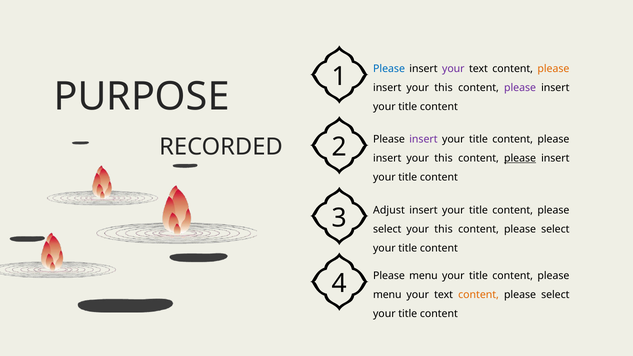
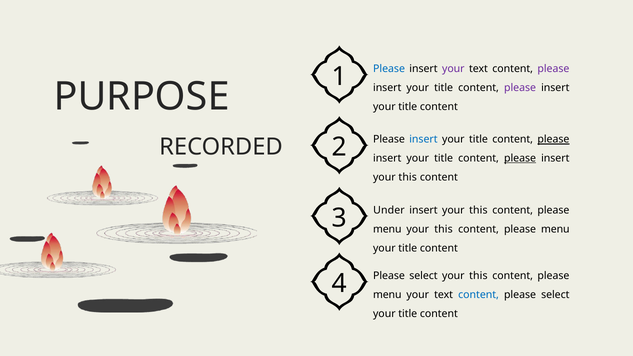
please colour: orange -> purple (553, 69)
this: this -> title (444, 88)
insert colour: purple -> blue (423, 139)
please underline: none -> present (553, 139)
this: this -> title (444, 158)
title: title -> this (408, 177)
Adjust: Adjust -> Under (389, 210)
title: title -> this (478, 210)
select: select -> menu (387, 229)
select: select -> menu (555, 229)
4 Please menu: menu -> select (423, 276)
title: title -> this (478, 276)
content colour: orange -> blue (479, 295)
